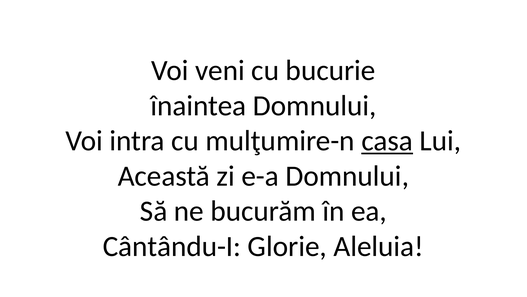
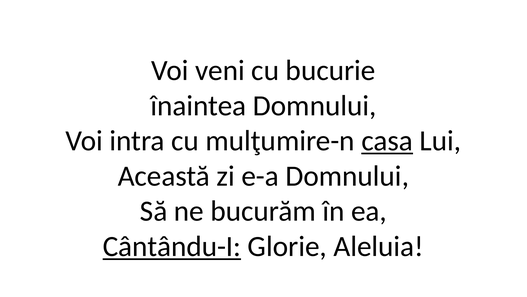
Cântându-I underline: none -> present (172, 246)
